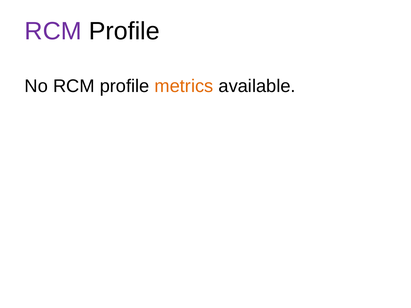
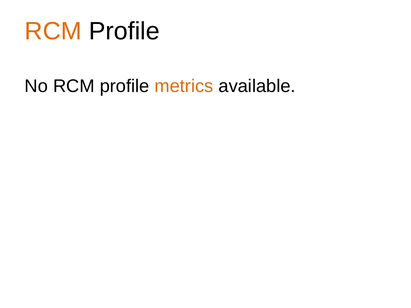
RCM colour: purple -> orange (53, 31)
